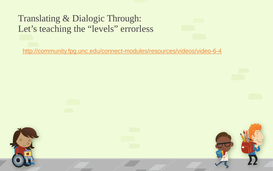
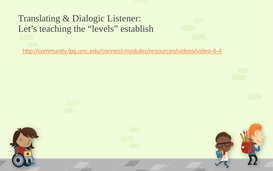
Through: Through -> Listener (124, 18)
errorless: errorless -> establish (137, 29)
